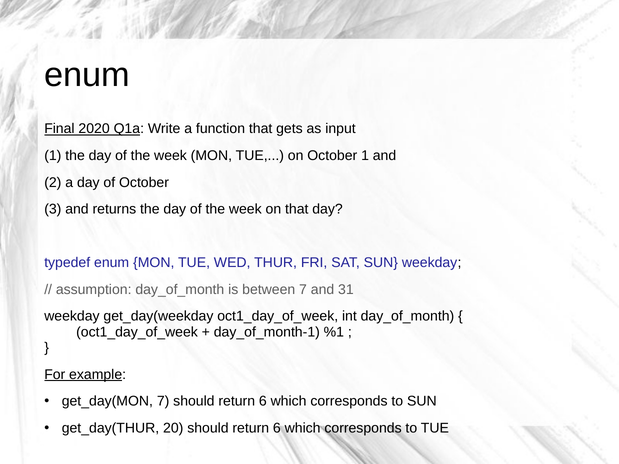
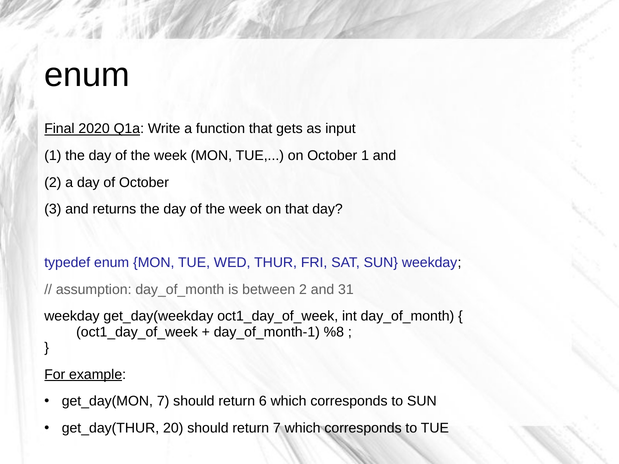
between 7: 7 -> 2 (303, 290)
%1: %1 -> %8 (334, 332)
20 should return 6: 6 -> 7 (277, 428)
